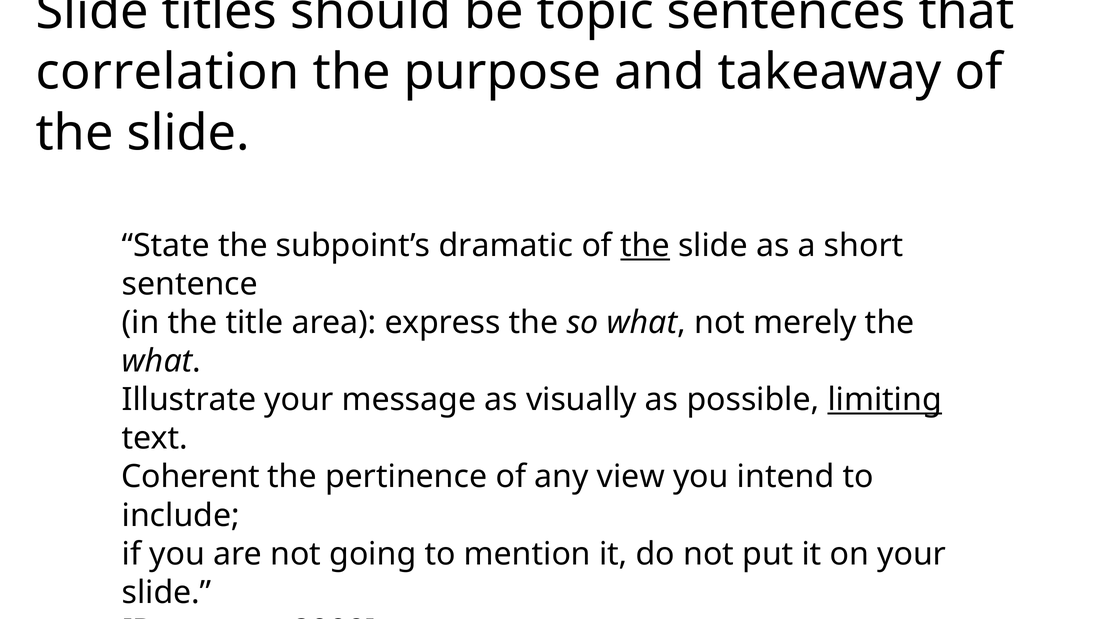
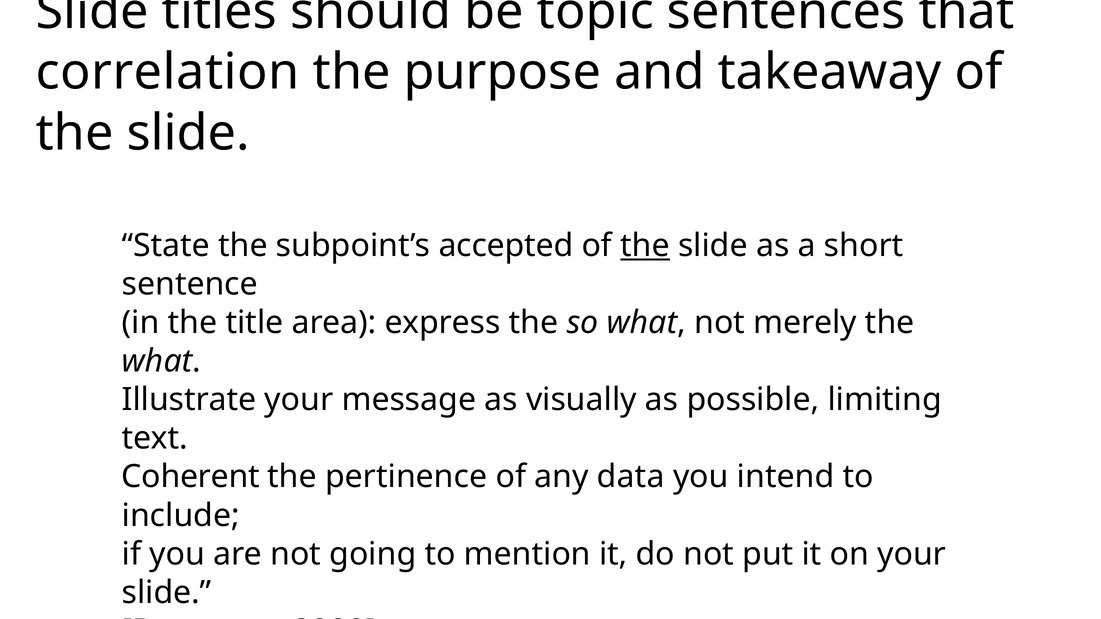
dramatic: dramatic -> accepted (506, 246)
limiting underline: present -> none (885, 400)
view: view -> data (631, 477)
